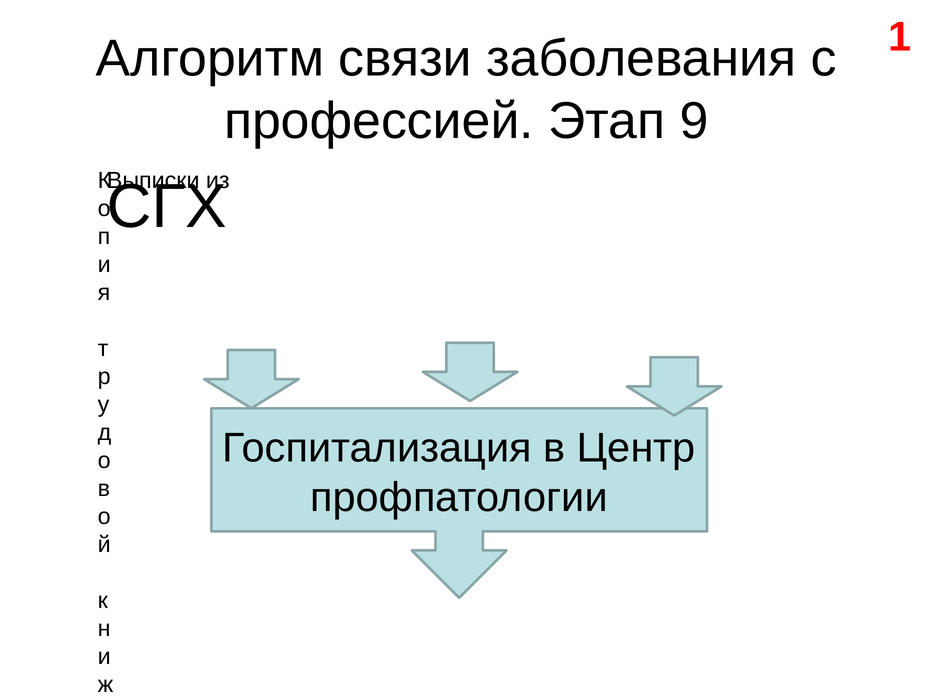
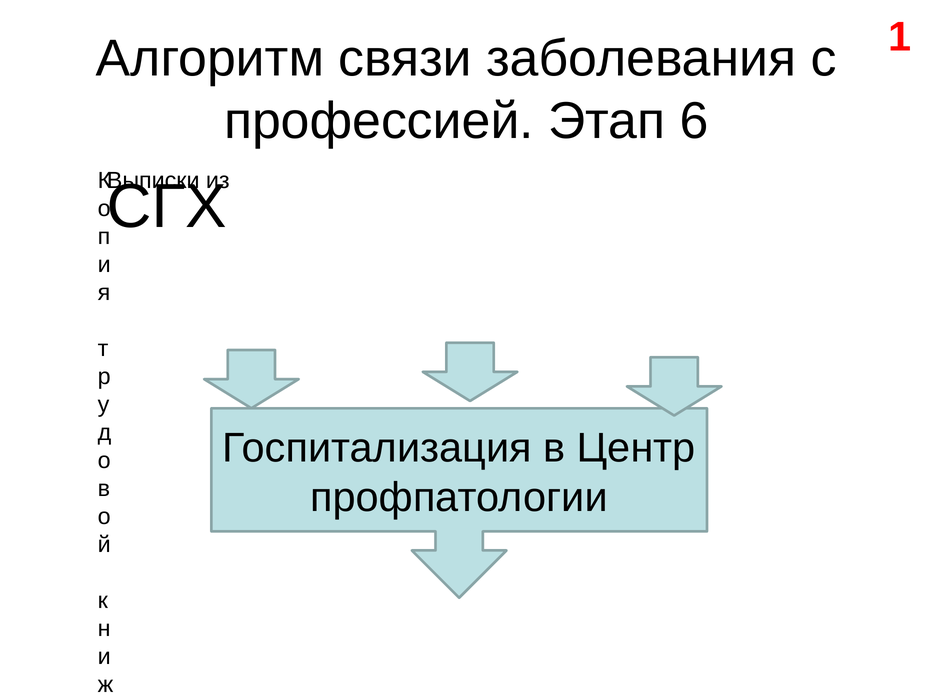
9: 9 -> 6 (694, 121)
